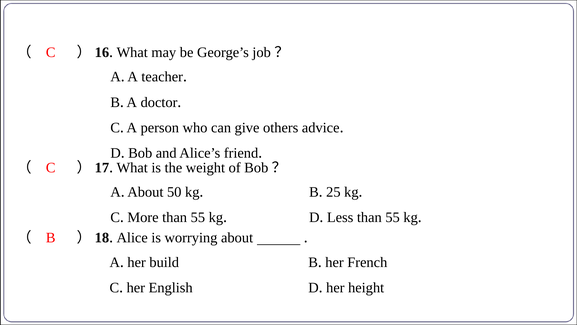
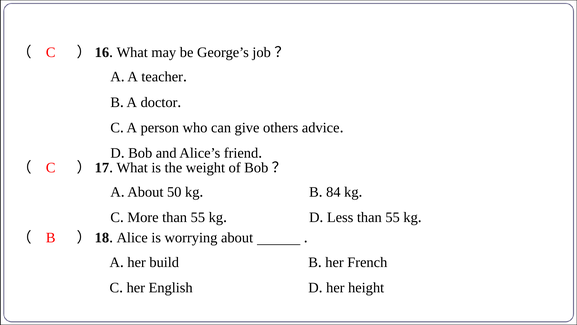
25: 25 -> 84 (333, 192)
